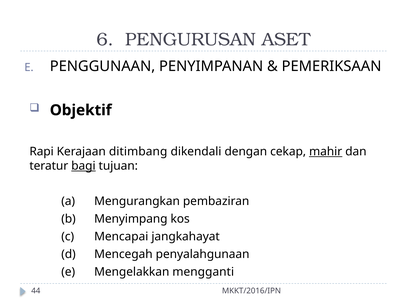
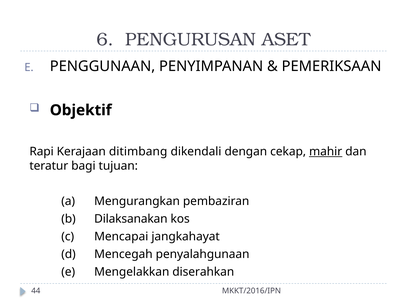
bagi underline: present -> none (83, 165)
Menyimpang: Menyimpang -> Dilaksanakan (131, 218)
mengganti: mengganti -> diserahkan (203, 271)
